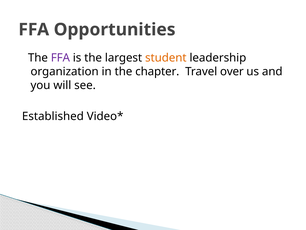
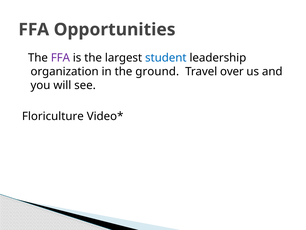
student colour: orange -> blue (166, 58)
chapter: chapter -> ground (157, 71)
Established: Established -> Floriculture (53, 116)
